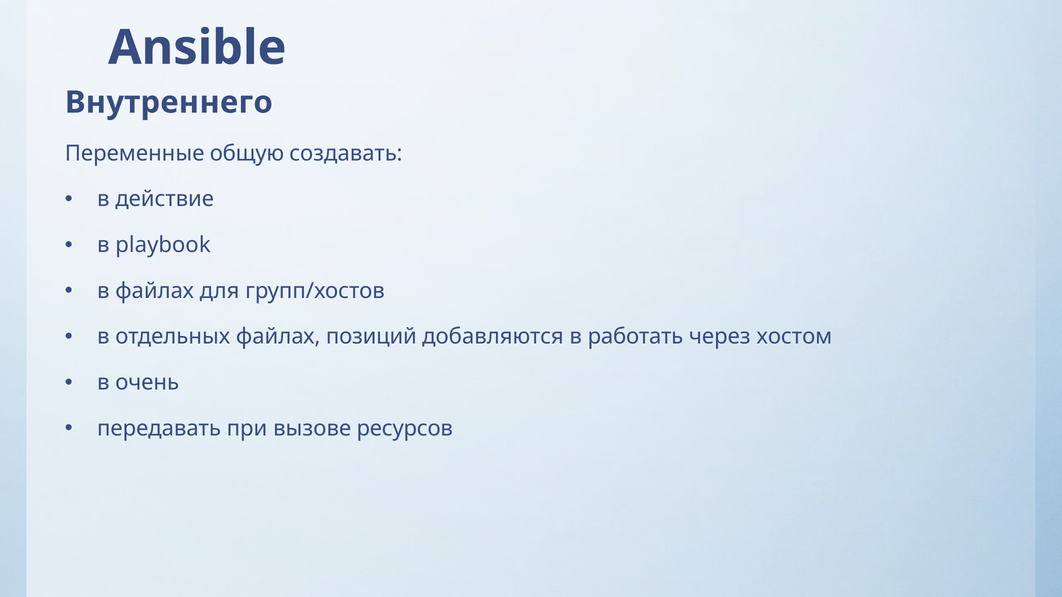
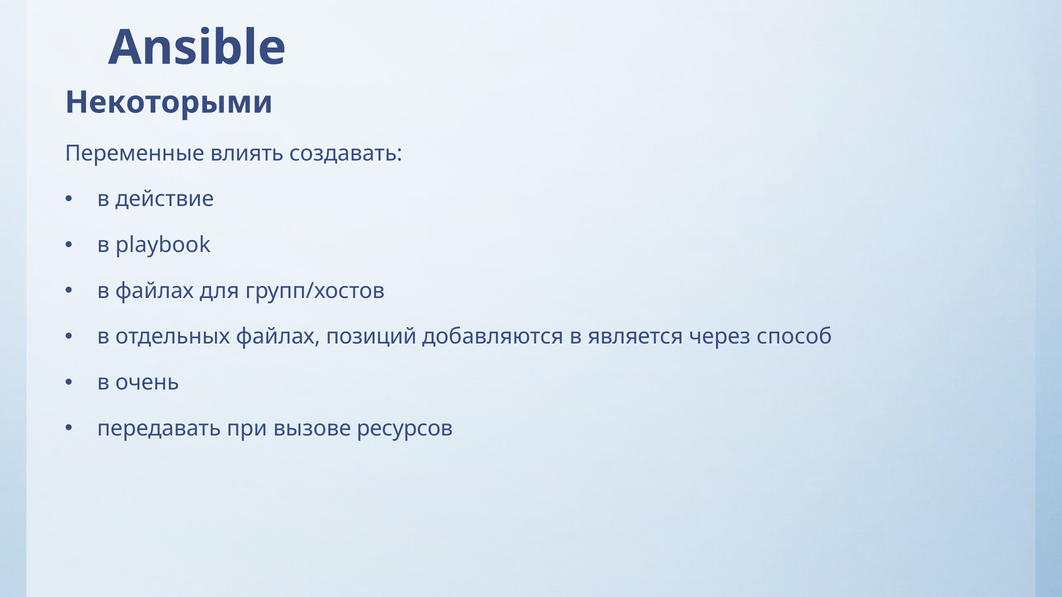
Внутреннего: Внутреннего -> Некоторыми (169, 103)
общую: общую -> влиять (247, 153)
работать: работать -> является (636, 337)
хостом: хостом -> способ (794, 337)
